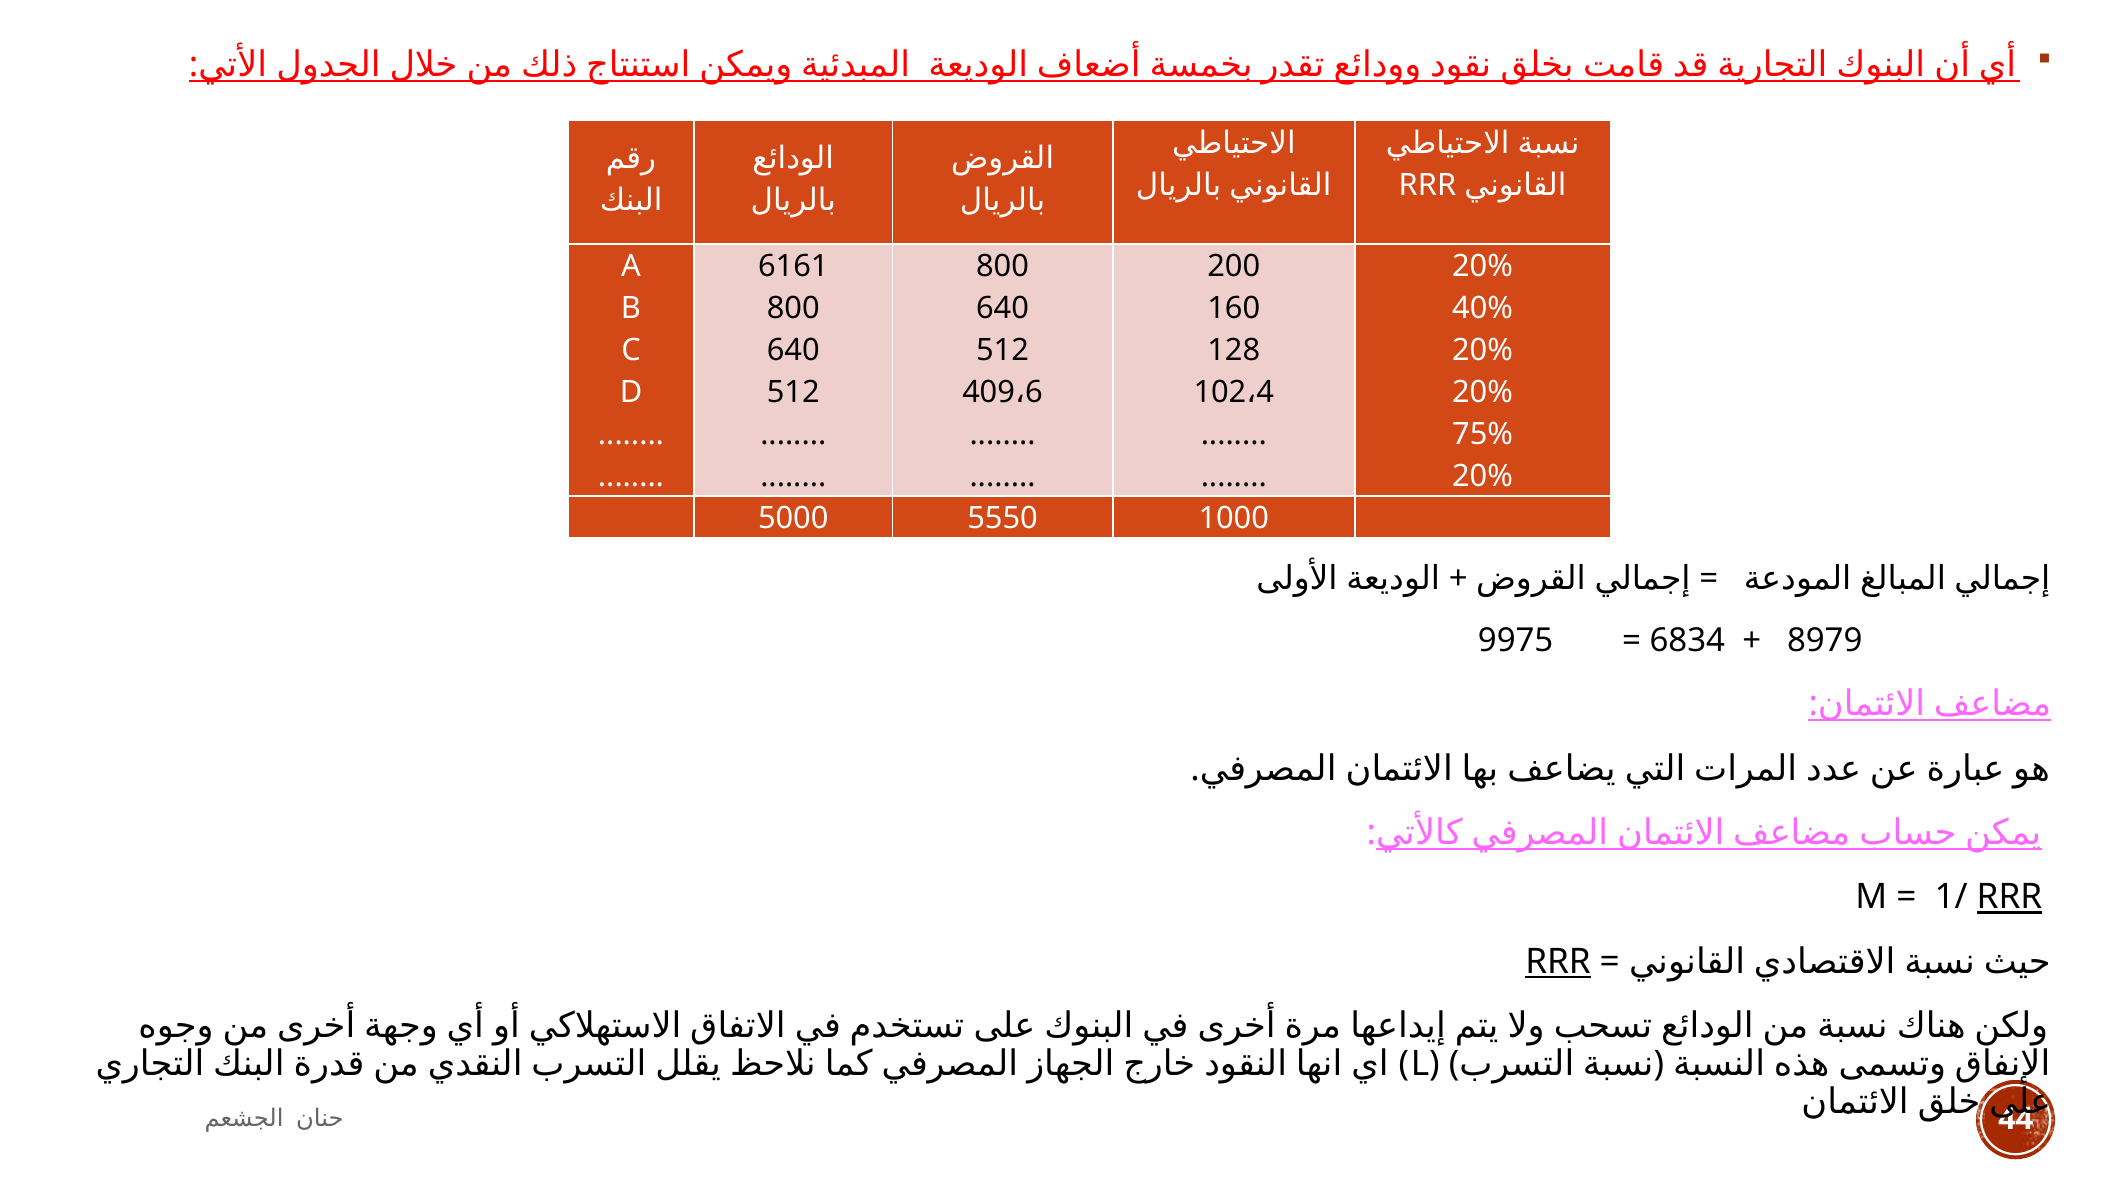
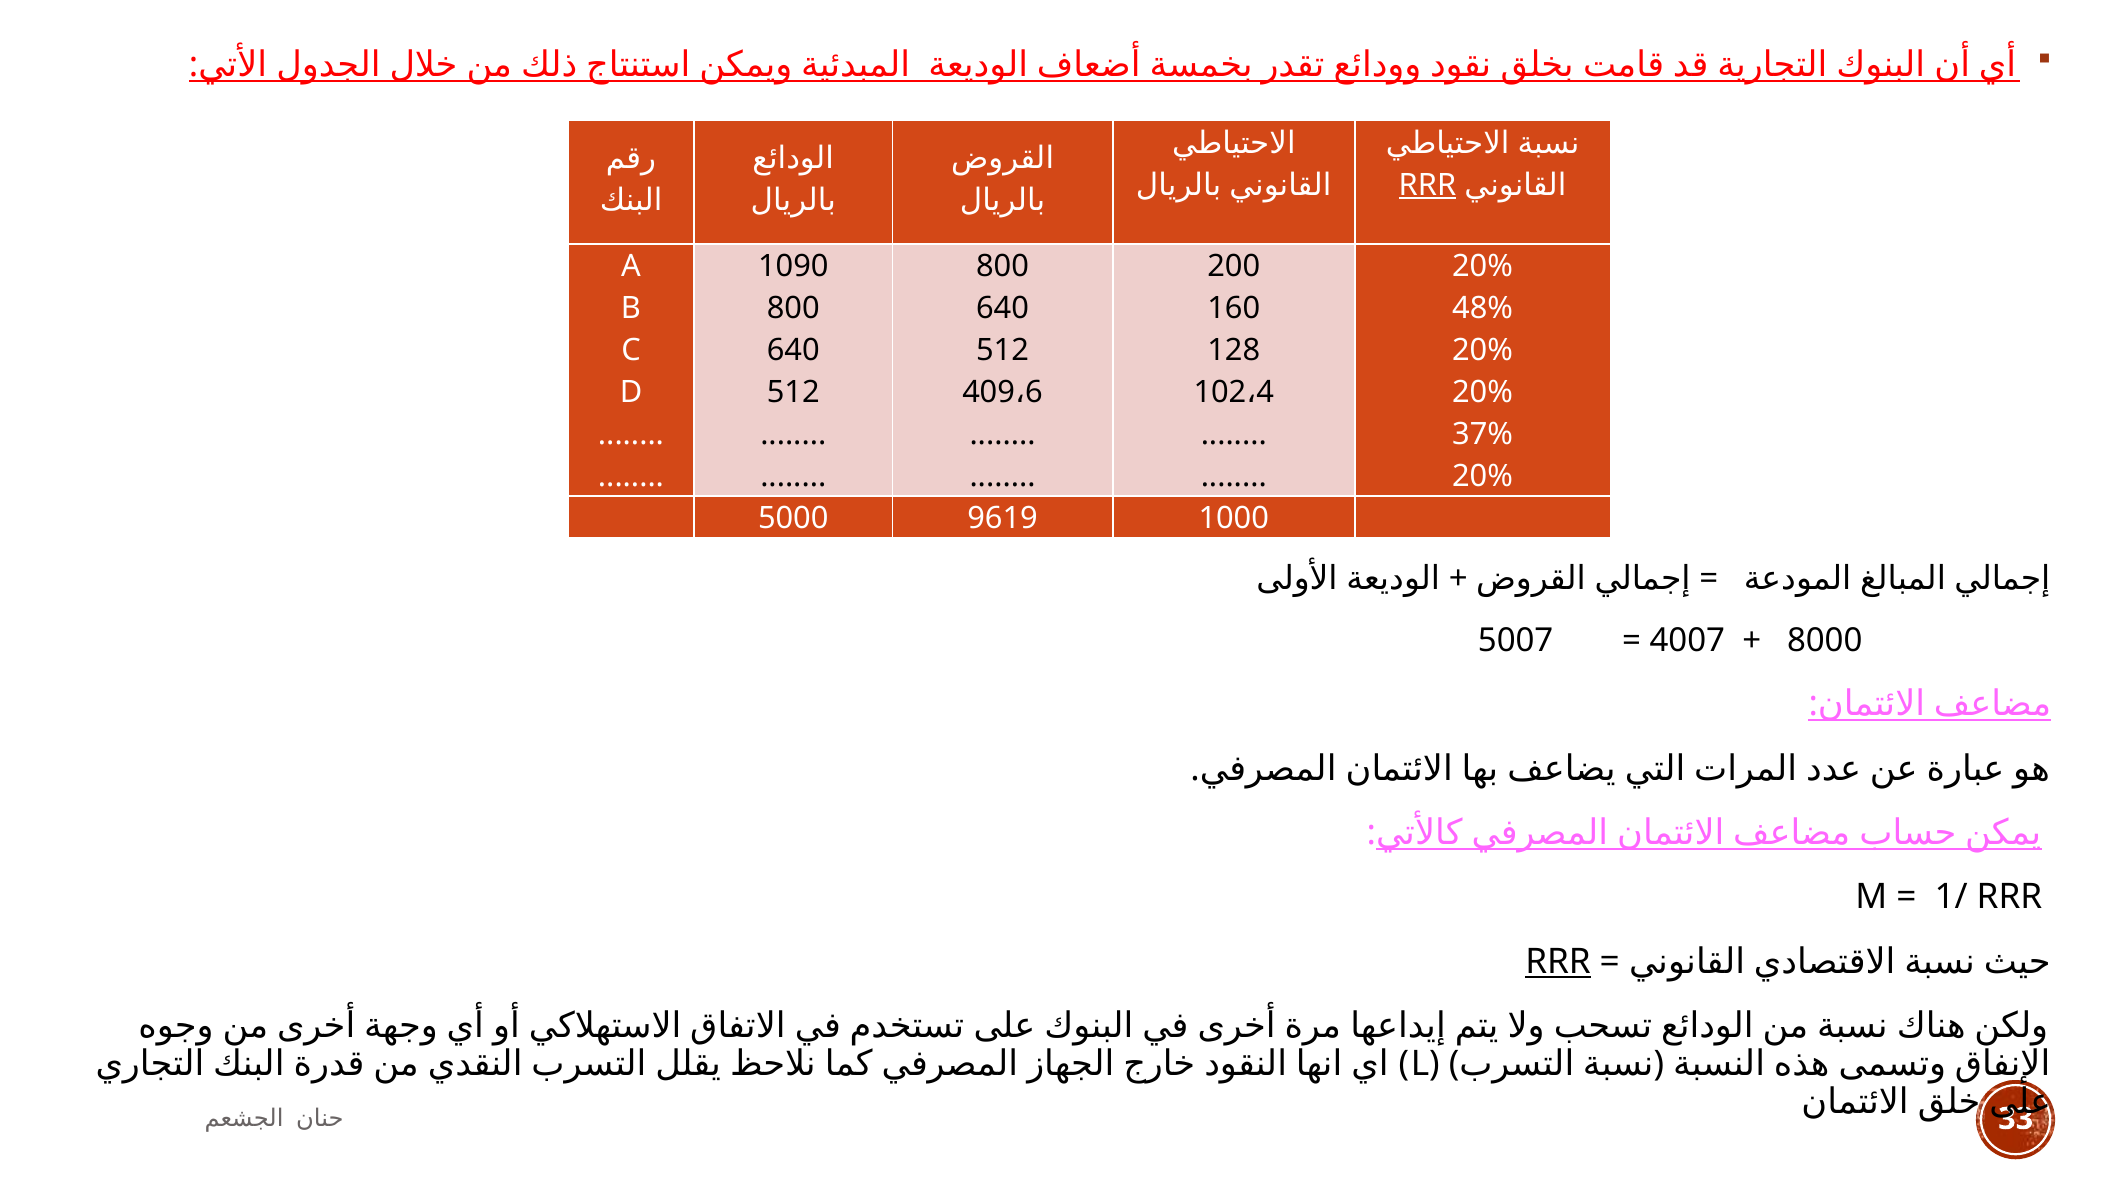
RRR underline: none -> present (1427, 185)
6161: 6161 -> 1090 (793, 267)
40%: 40% -> 48% (1483, 309)
75%: 75% -> 37% (1483, 435)
5550: 5550 -> 9619 (1003, 519)
9975: 9975 -> 5007 (1516, 641)
6834: 6834 -> 4007 (1687, 641)
8979: 8979 -> 8000 (1825, 641)
RRR underline: present -> none (2010, 897)
44: 44 -> 33 (2016, 1118)
